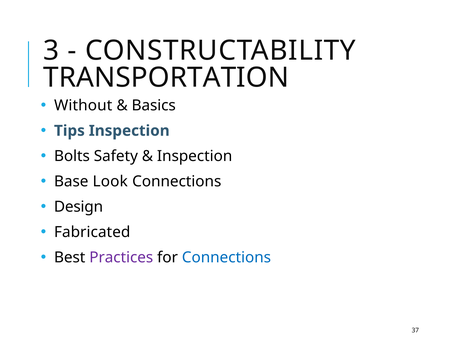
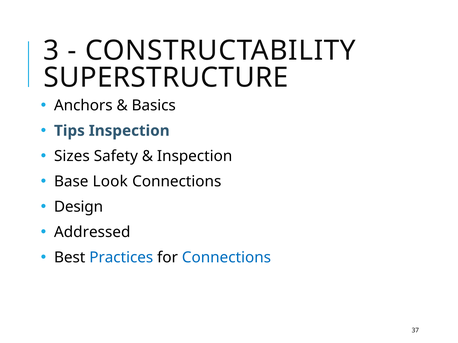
TRANSPORTATION: TRANSPORTATION -> SUPERSTRUCTURE (166, 78)
Without: Without -> Anchors (83, 106)
Bolts: Bolts -> Sizes (72, 156)
Fabricated: Fabricated -> Addressed (92, 232)
Practices colour: purple -> blue (121, 258)
